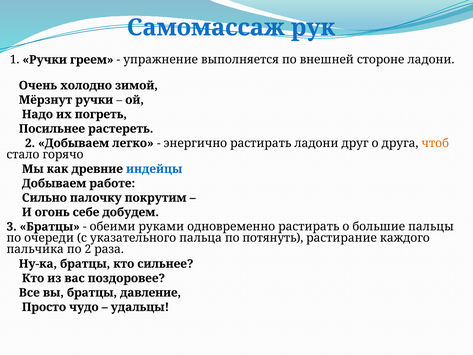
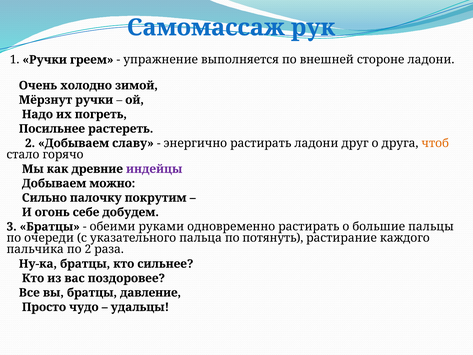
легко: легко -> славу (133, 143)
индейцы colour: blue -> purple (154, 169)
работе: работе -> можно (112, 183)
